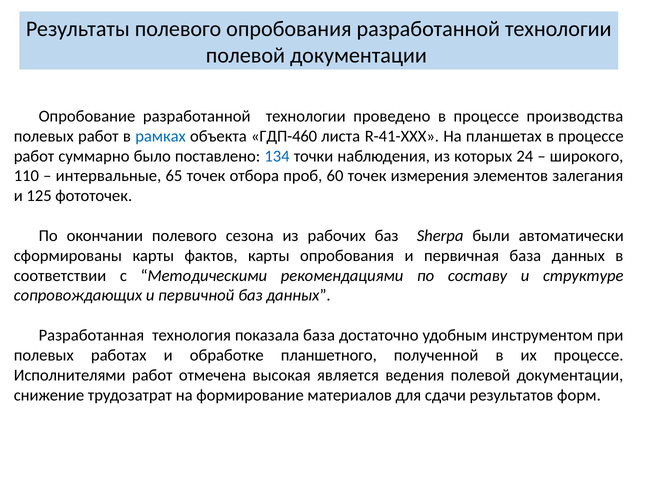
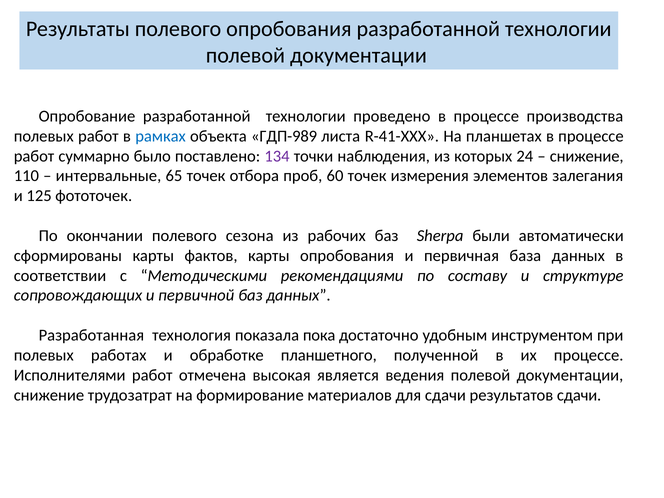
ГДП-460: ГДП-460 -> ГДП-989 (284, 136)
134 colour: blue -> purple (277, 156)
широкого: широкого -> снижение (587, 156)
показала база: база -> пока (319, 335)
результатов форм: форм -> сдачи (579, 395)
